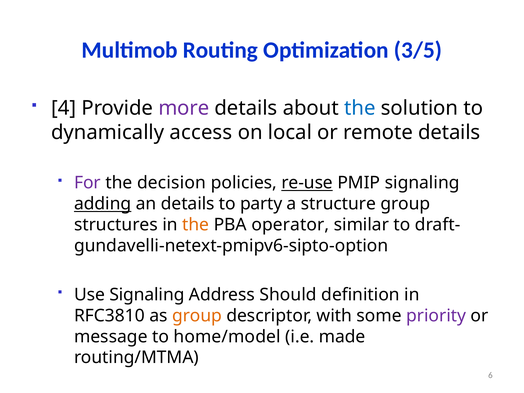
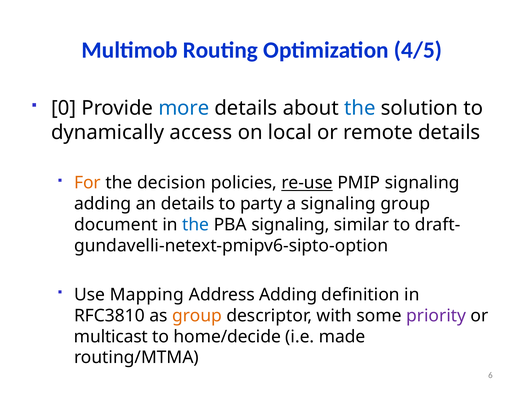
3/5: 3/5 -> 4/5 (418, 50)
4: 4 -> 0 (64, 108)
more colour: purple -> blue (184, 108)
For colour: purple -> orange (87, 183)
adding underline: present -> none (103, 204)
a structure: structure -> signaling (338, 204)
structures: structures -> document (116, 225)
the colour: orange -> blue (196, 225)
PBA operator: operator -> signaling (290, 225)
Use Signaling: Signaling -> Mapping (147, 295)
Address Should: Should -> Adding (288, 295)
message: message -> multicast (111, 337)
home/model: home/model -> home/decide (227, 337)
